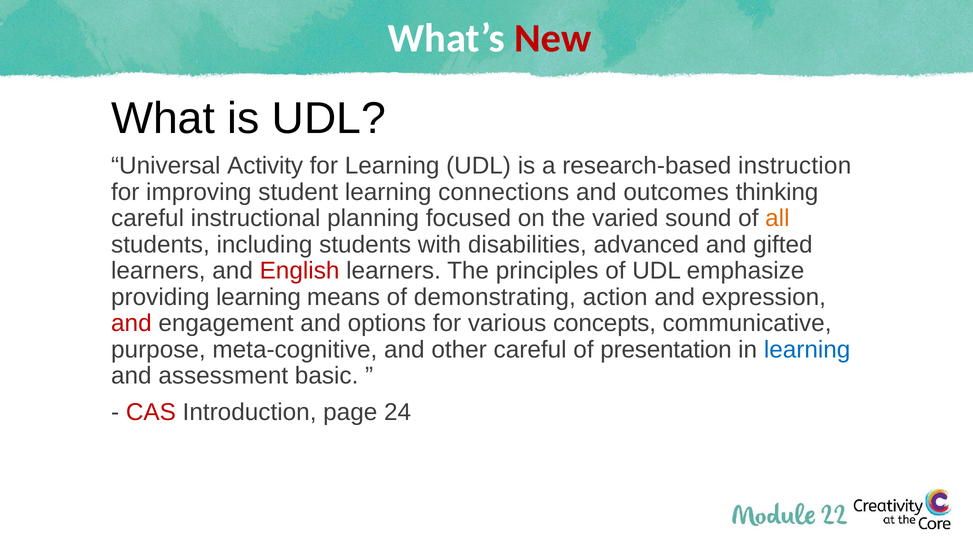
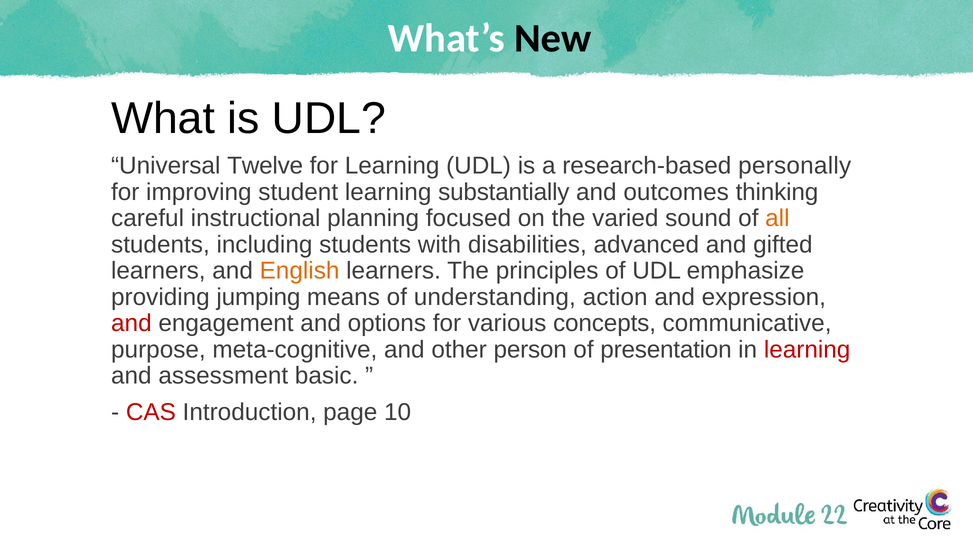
New colour: red -> black (553, 39)
Activity: Activity -> Twelve (265, 166)
instruction: instruction -> personally (795, 166)
connections: connections -> substantially (504, 192)
English colour: red -> orange (300, 271)
providing learning: learning -> jumping (258, 297)
demonstrating: demonstrating -> understanding (495, 297)
other careful: careful -> person (530, 350)
learning colour: blue -> red (807, 350)
24: 24 -> 10 (398, 412)
